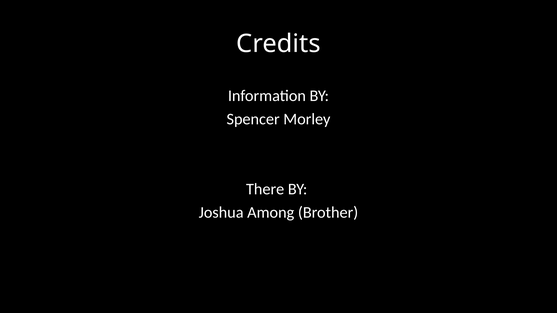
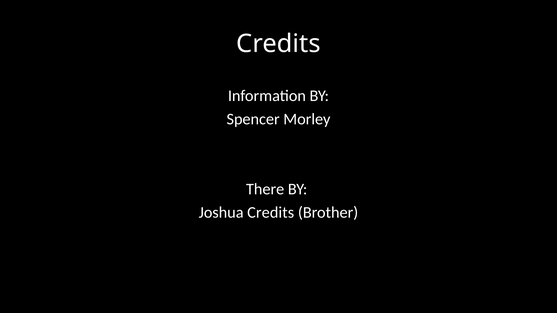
Joshua Among: Among -> Credits (271, 213)
